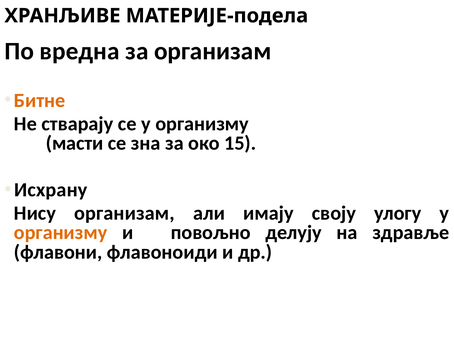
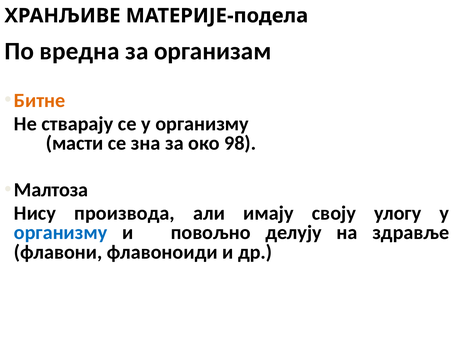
15: 15 -> 98 (240, 143)
Исхрану: Исхрану -> Малтоза (51, 190)
Нису организам: организам -> производа (125, 214)
организму colour: orange -> blue (61, 233)
